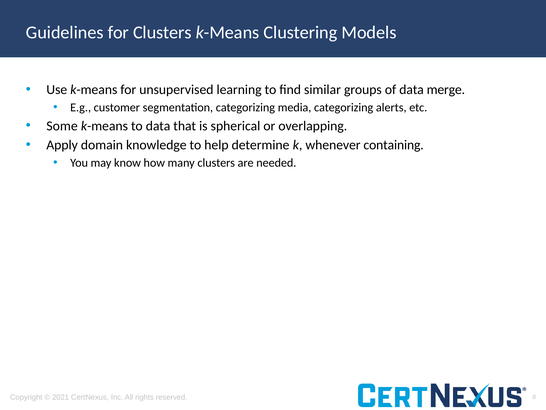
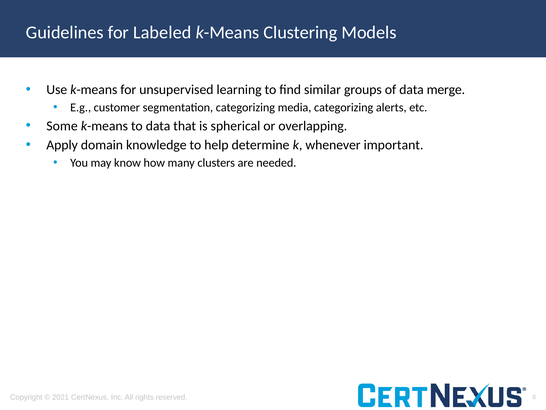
for Clusters: Clusters -> Labeled (162, 32)
containing: containing -> important (394, 145)
